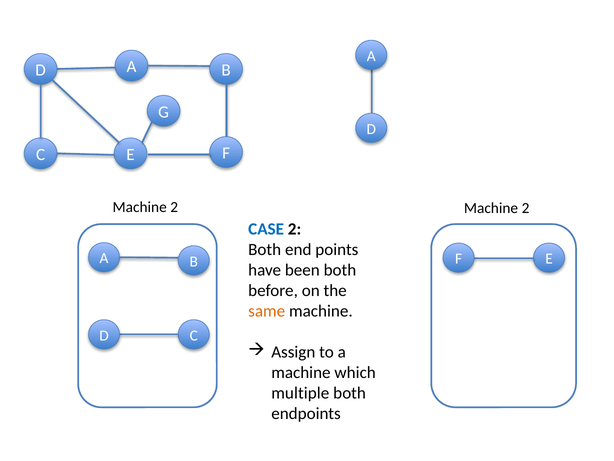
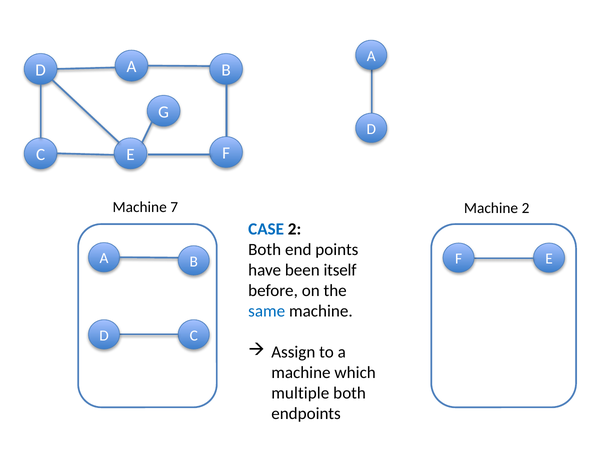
2: 2 -> 7 (174, 207)
been both: both -> itself (340, 270)
same colour: orange -> blue (267, 311)
